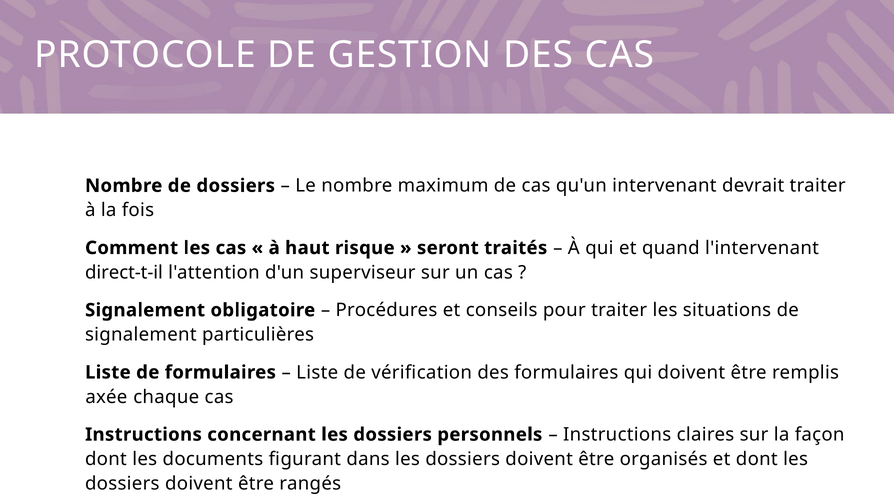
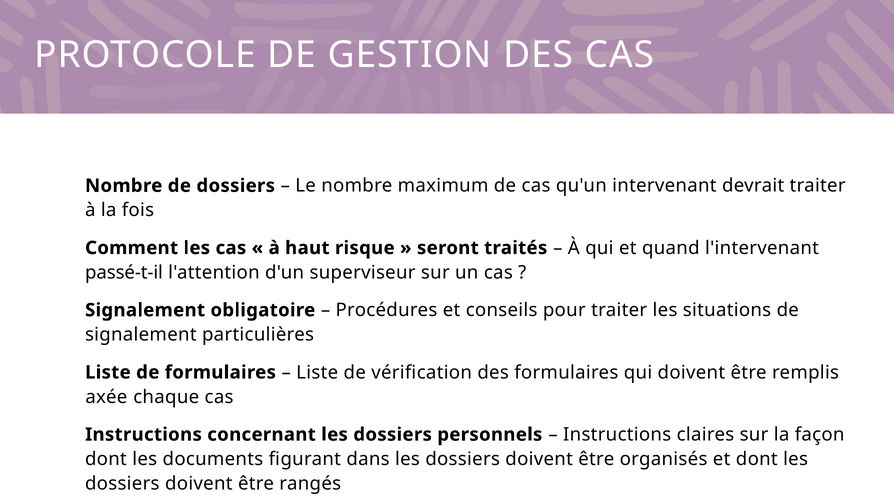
direct-t-il: direct-t-il -> passé-t-il (124, 272)
